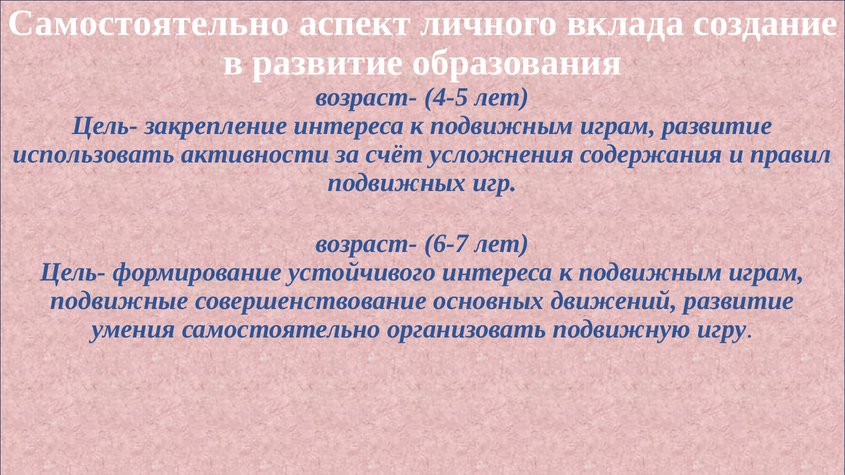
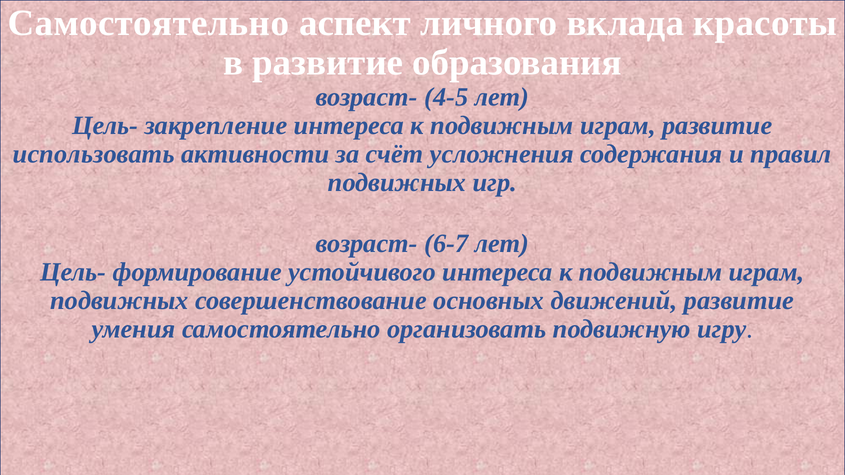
создание: создание -> красоты (765, 23)
подвижные: подвижные -> подвижных (120, 301)
